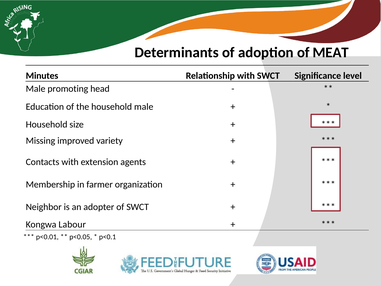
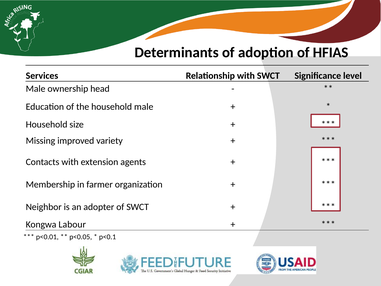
MEAT: MEAT -> HFIAS (331, 52)
Minutes: Minutes -> Services (42, 76)
promoting: promoting -> ownership (68, 89)
